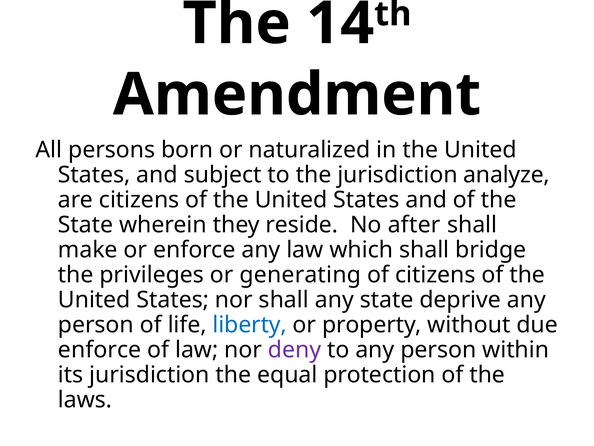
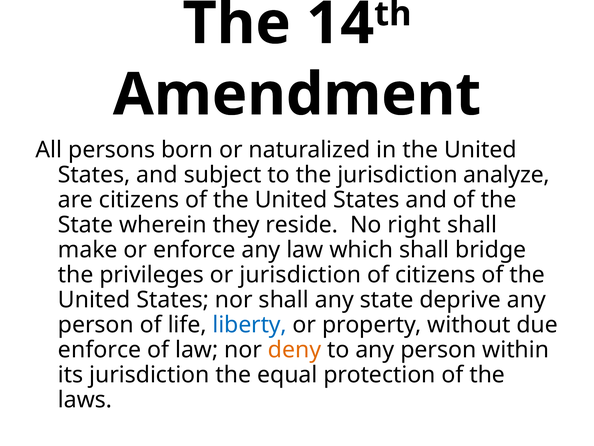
after: after -> right (414, 225)
or generating: generating -> jurisdiction (300, 275)
deny colour: purple -> orange (295, 349)
